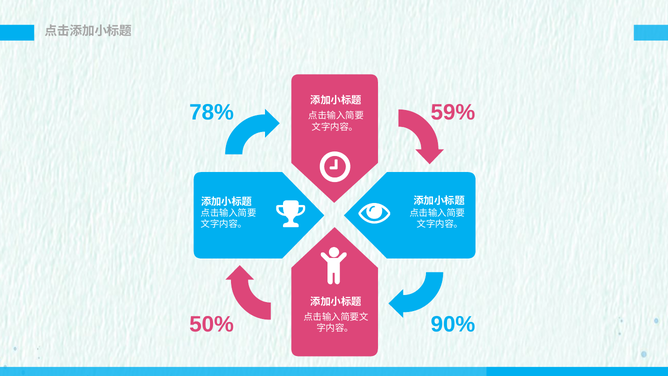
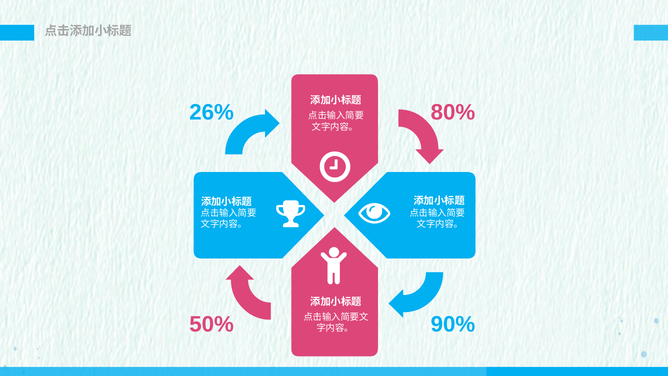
78%: 78% -> 26% (212, 112)
59%: 59% -> 80% (453, 112)
